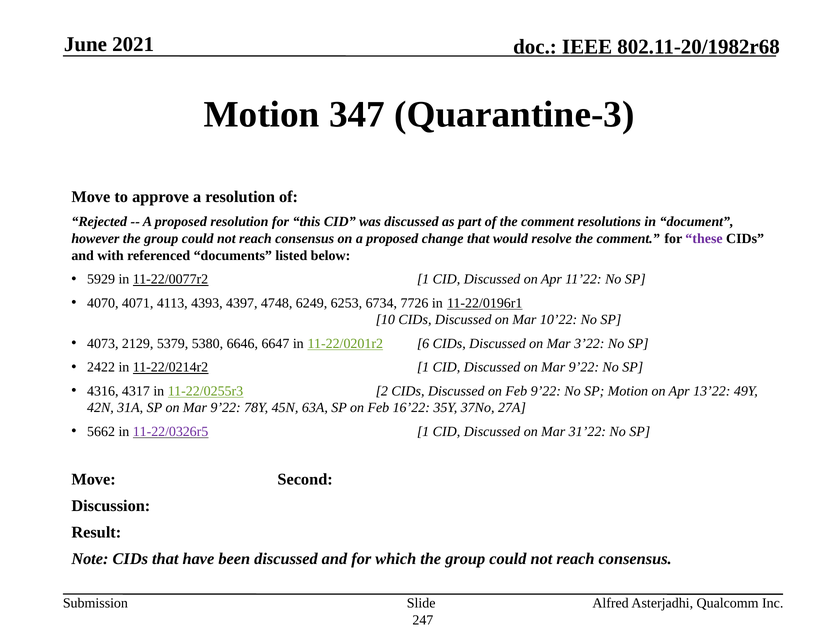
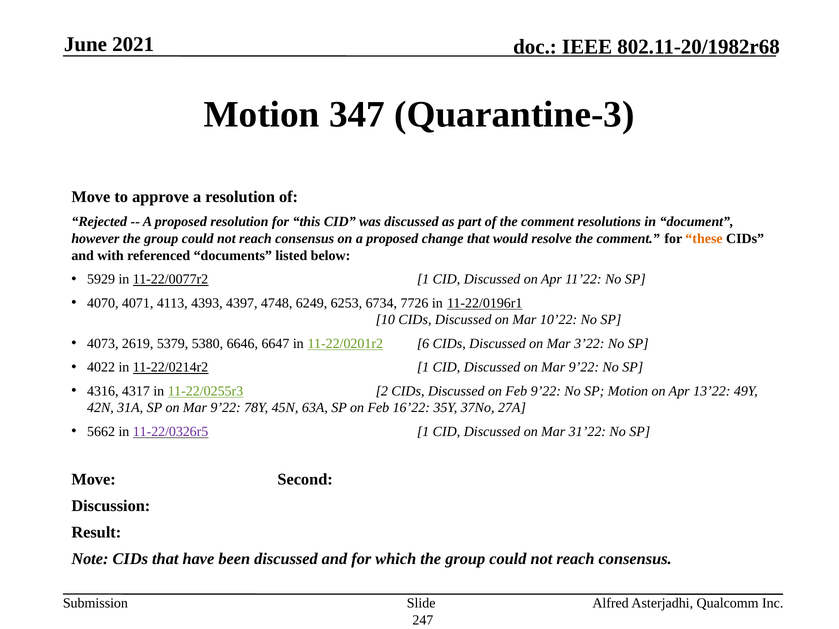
these colour: purple -> orange (704, 239)
2129: 2129 -> 2619 (138, 344)
2422: 2422 -> 4022 (101, 367)
